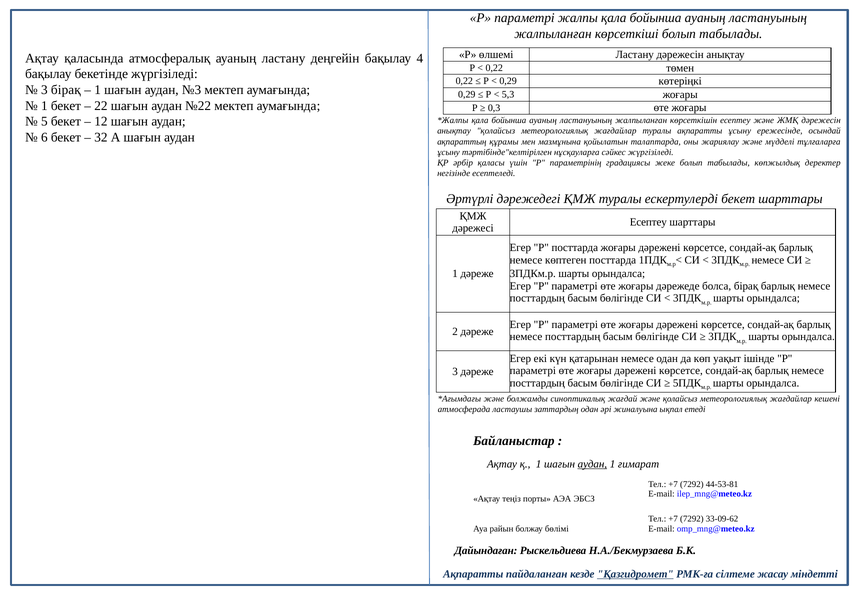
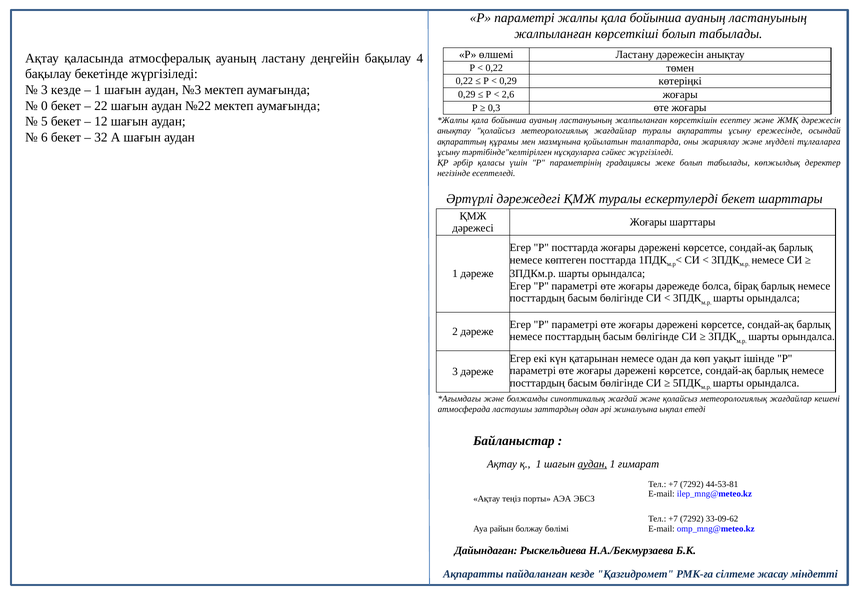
3 бірақ: бірақ -> кезде (66, 90)
5,3: 5,3 -> 2,6 (508, 94)
1: 1 -> 0 (44, 106)
Есептеу: Есептеу -> Жоғары (648, 222)
Қазгидромет underline: present -> none (635, 574)
